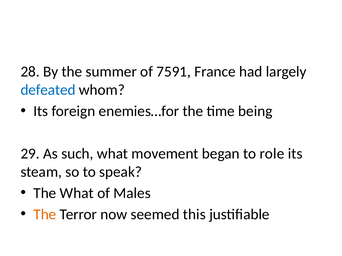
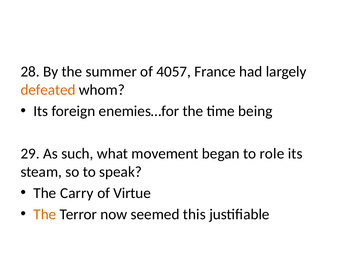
7591: 7591 -> 4057 (174, 72)
defeated colour: blue -> orange (48, 90)
The What: What -> Carry (77, 193)
Males: Males -> Virtue (132, 193)
